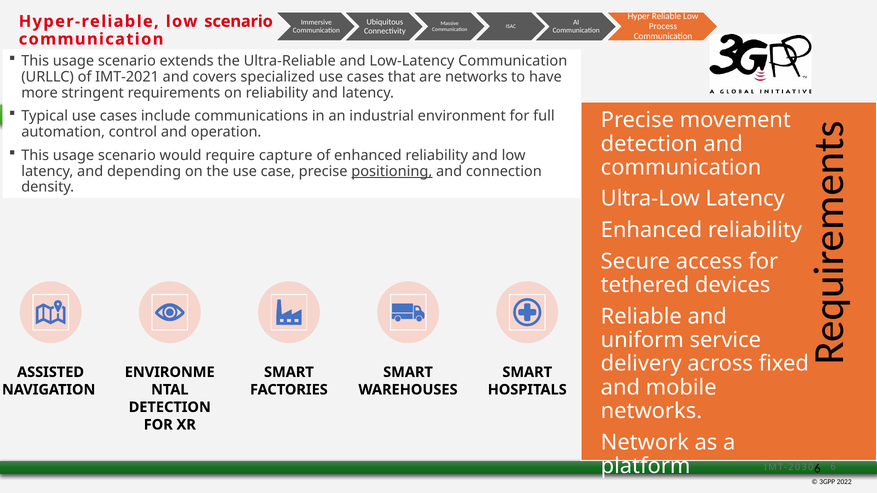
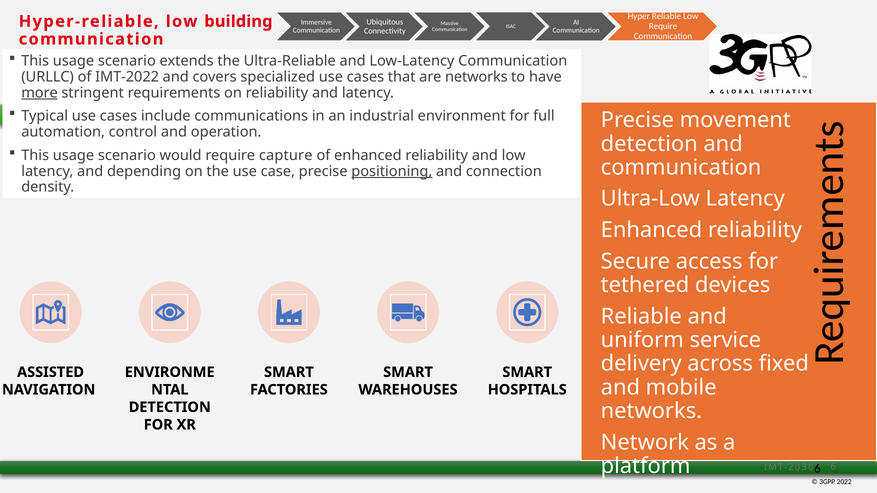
low scenario: scenario -> building (238, 21)
Process: Process -> Require (663, 26)
IMT-2021: IMT-2021 -> IMT-2022 (127, 77)
more underline: none -> present (40, 93)
